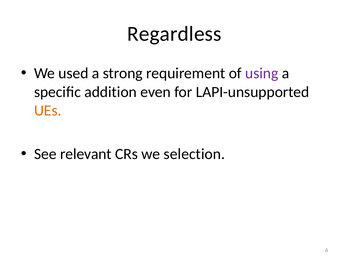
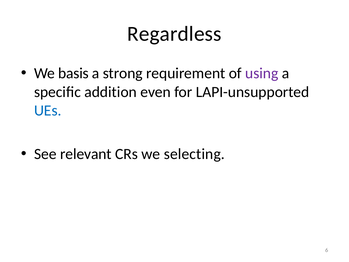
used: used -> basis (73, 73)
UEs colour: orange -> blue (48, 110)
selection: selection -> selecting (194, 154)
